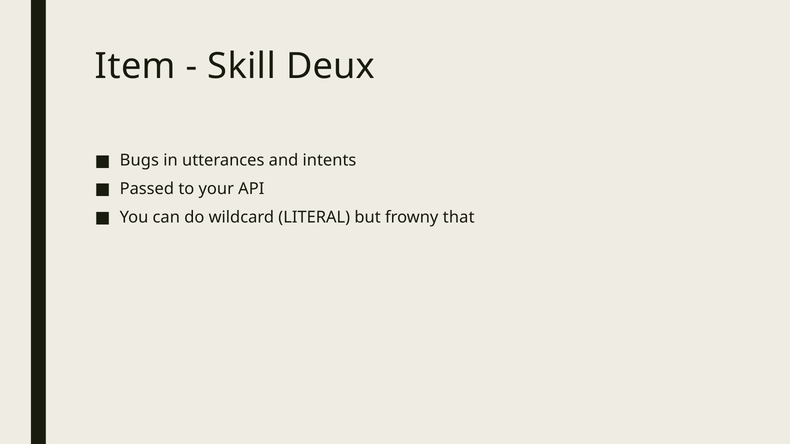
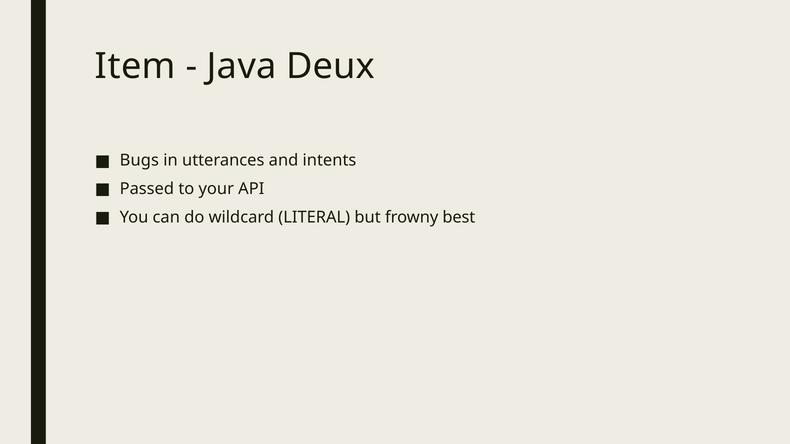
Skill: Skill -> Java (242, 66)
that: that -> best (459, 217)
